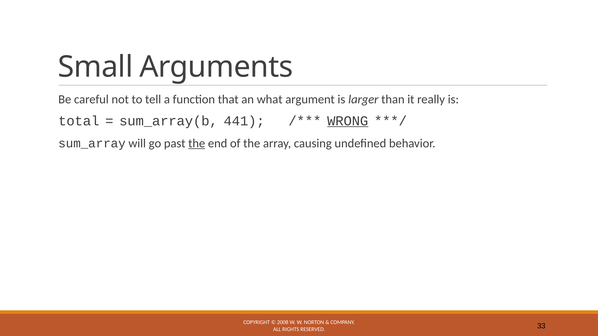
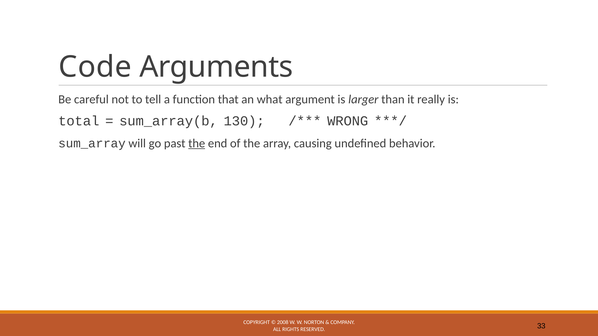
Small: Small -> Code (95, 67)
441: 441 -> 130 (244, 121)
WRONG underline: present -> none (348, 121)
